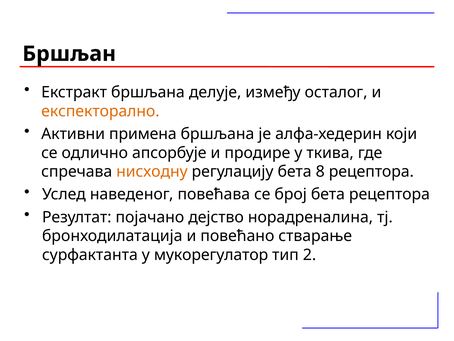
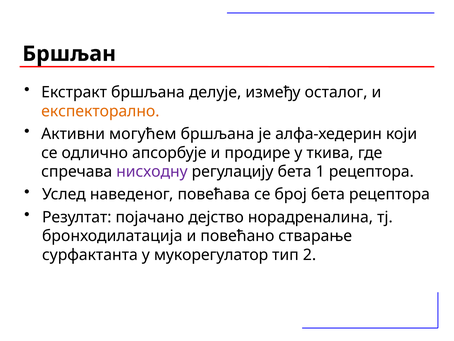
примена: примена -> могућем (143, 134)
нисходну colour: orange -> purple (152, 171)
8: 8 -> 1 (320, 171)
